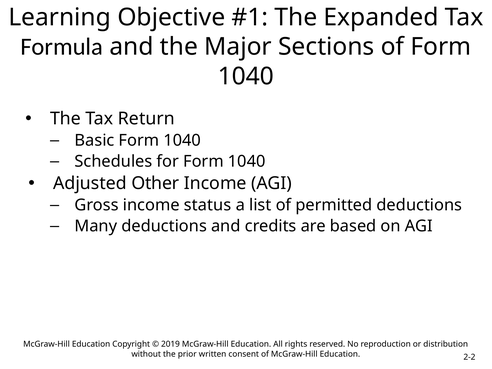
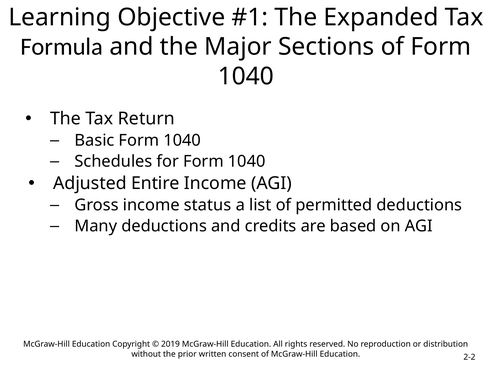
Other: Other -> Entire (155, 183)
